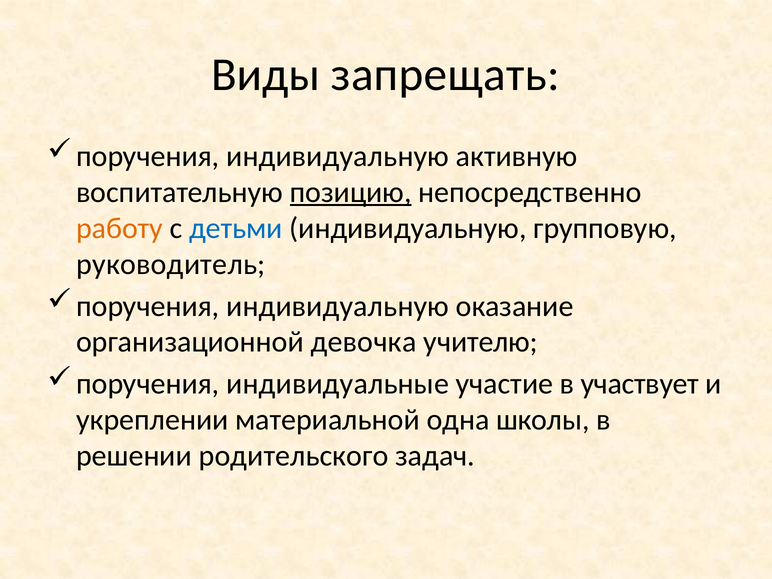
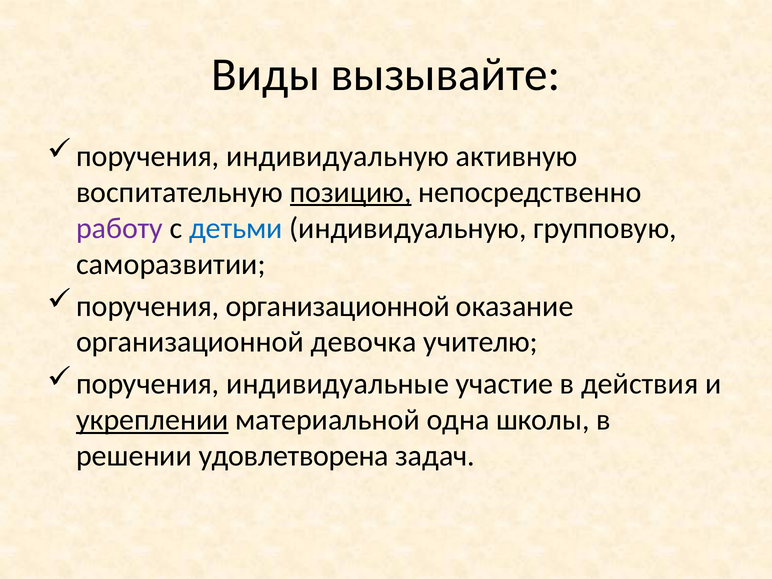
запрещать: запрещать -> вызывайте (446, 75)
работу colour: orange -> purple (120, 228)
руководитель: руководитель -> саморазвитии (171, 264)
индивидуальную: индивидуальную -> организационной (338, 306)
участвует: участвует -> действия (640, 384)
укреплении underline: none -> present (152, 420)
родительского: родительского -> удовлетворена (294, 456)
